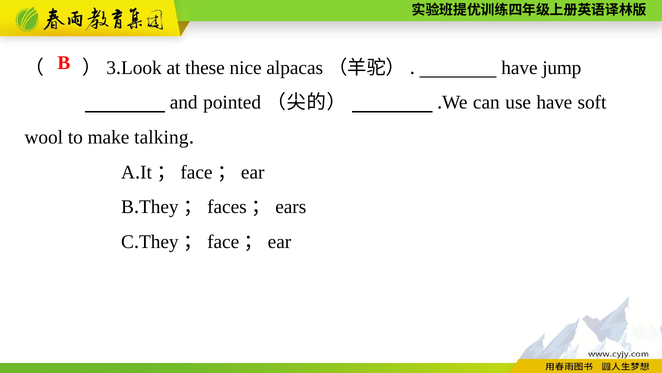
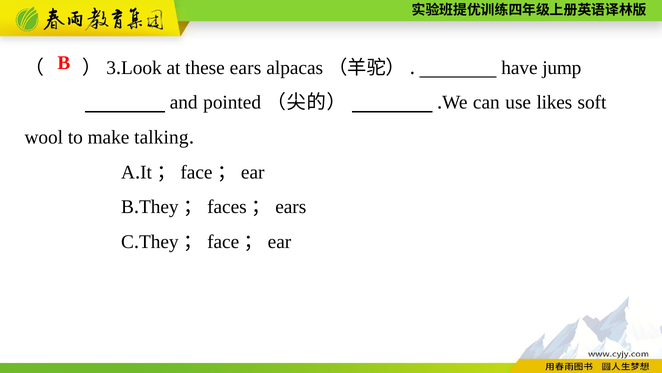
these nice: nice -> ears (246, 68)
use have: have -> likes (554, 102)
